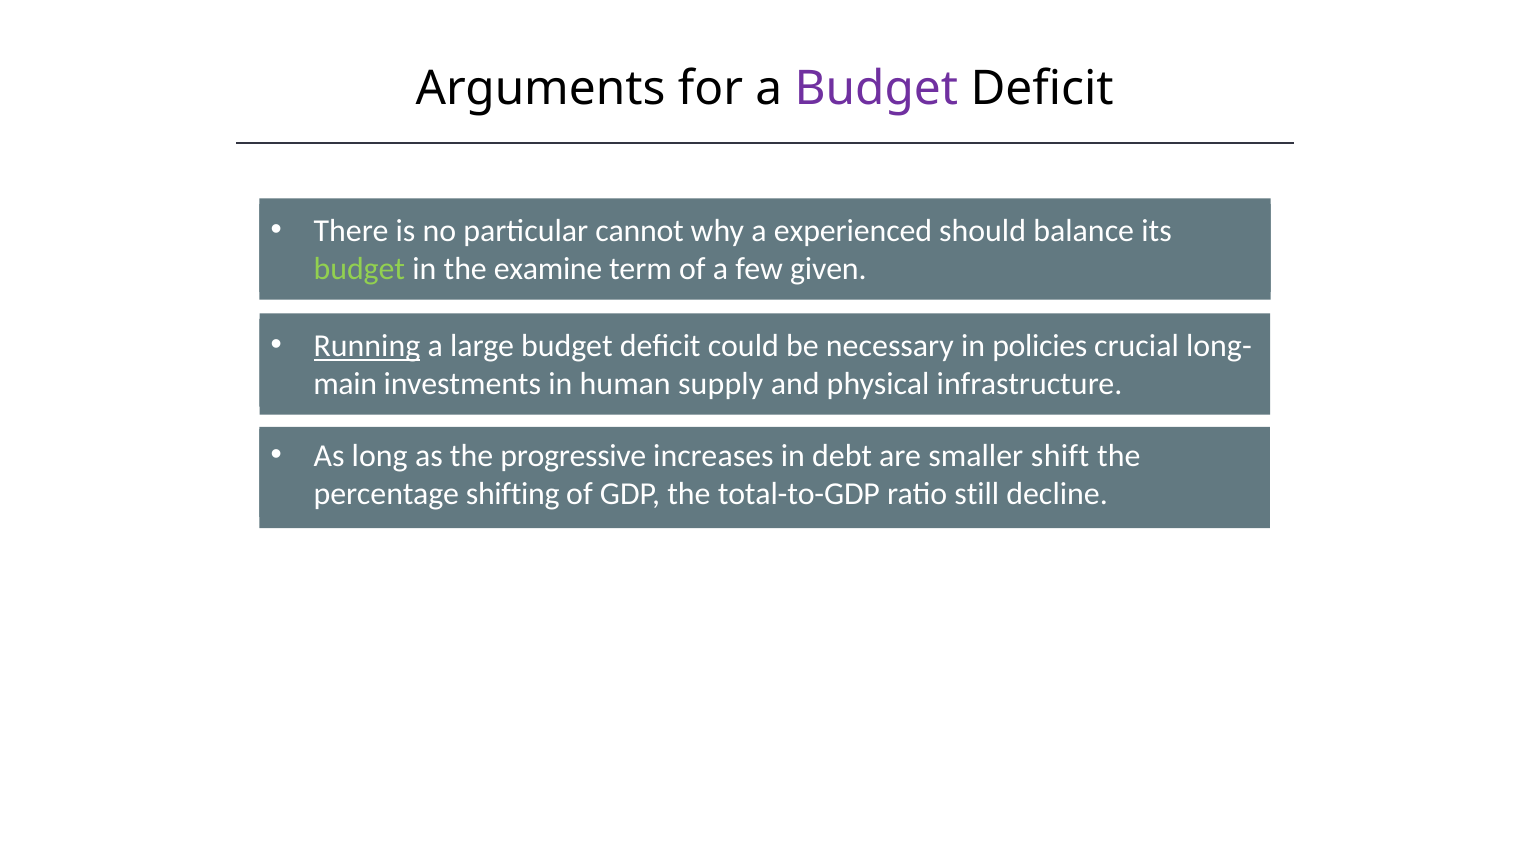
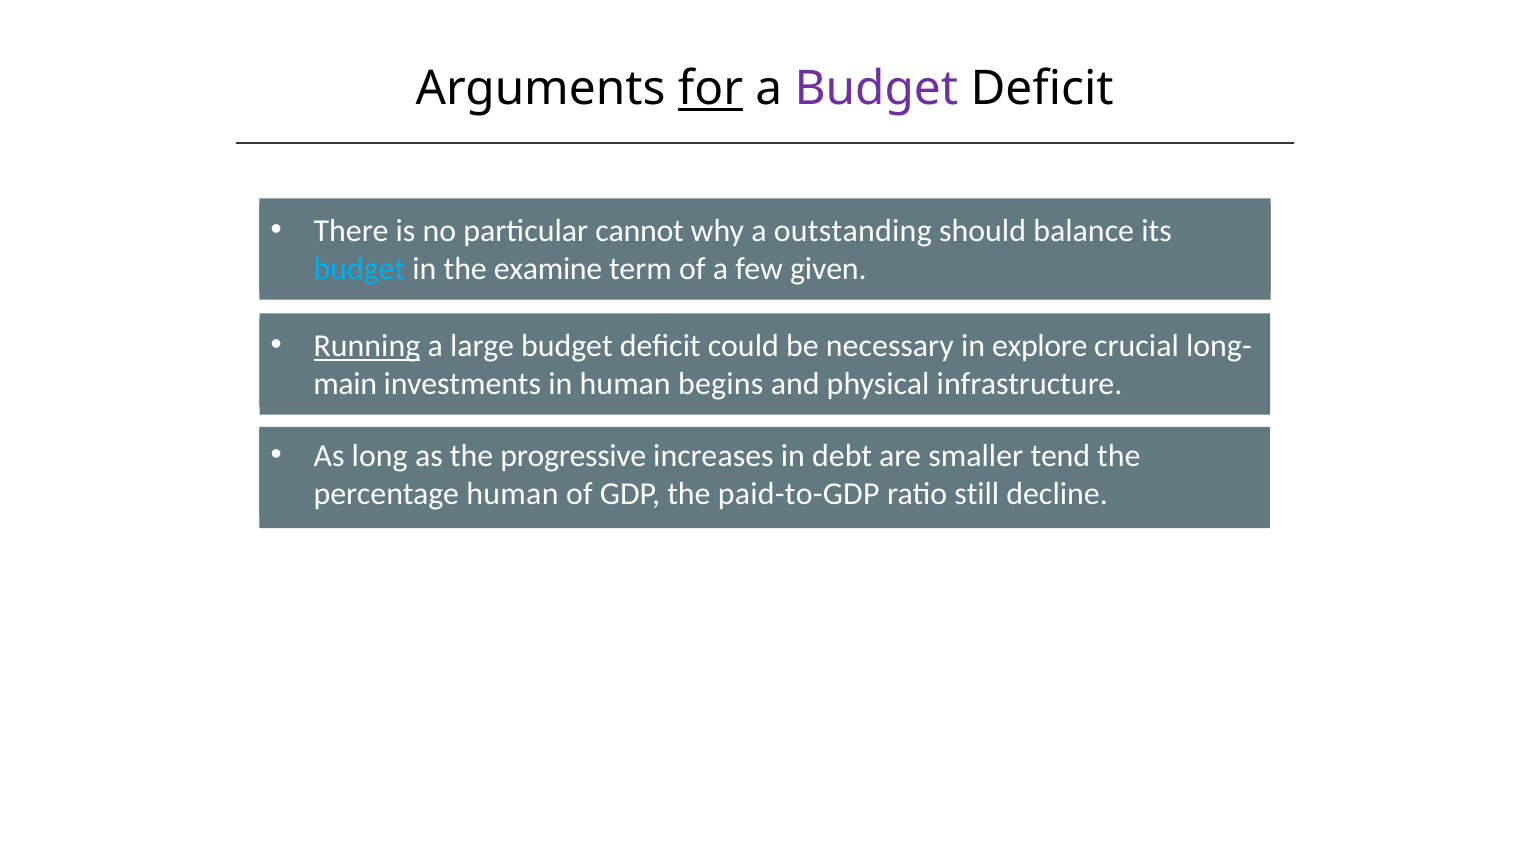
for underline: none -> present (711, 89)
experienced: experienced -> outstanding (853, 231)
budget colour: light green -> light blue (359, 269)
policies: policies -> explore (1040, 346)
supply: supply -> begins (721, 384)
shift: shift -> tend (1060, 456)
percentage shifting: shifting -> human (512, 494)
total-to-GDP: total-to-GDP -> paid-to-GDP (799, 494)
